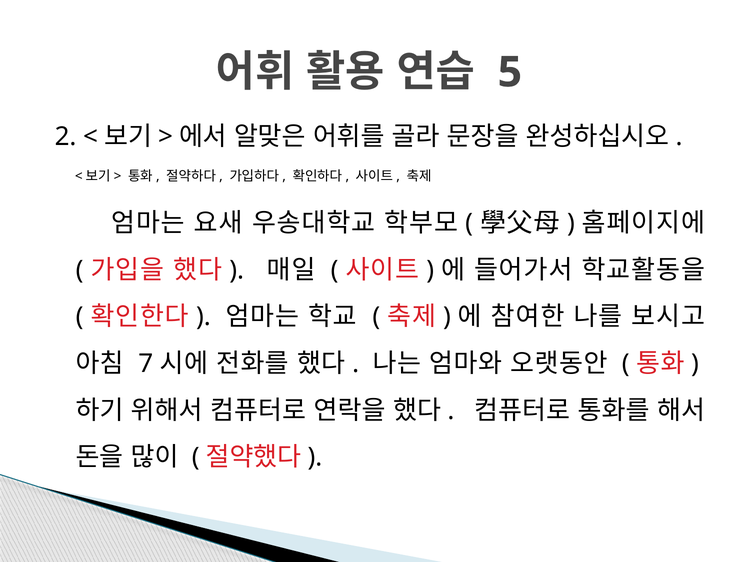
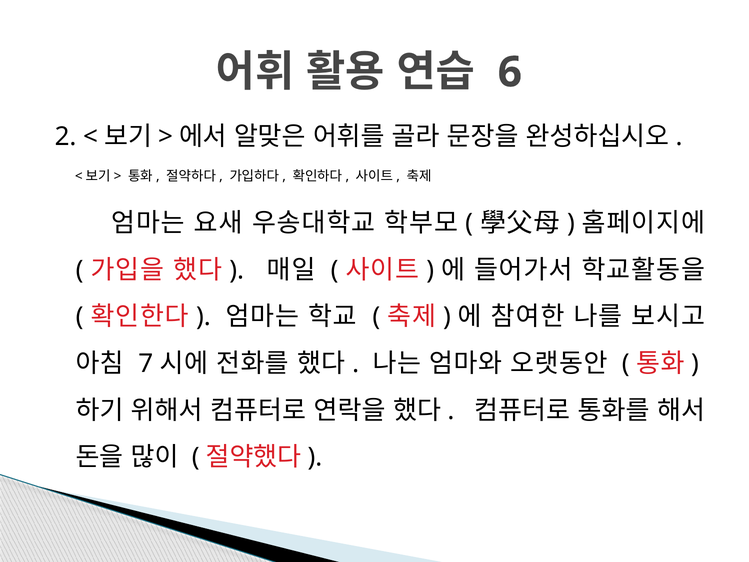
5: 5 -> 6 (510, 72)
